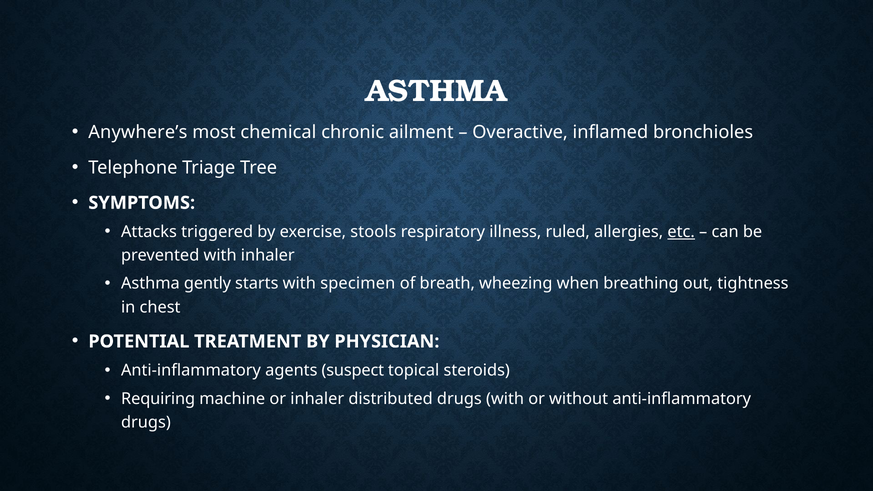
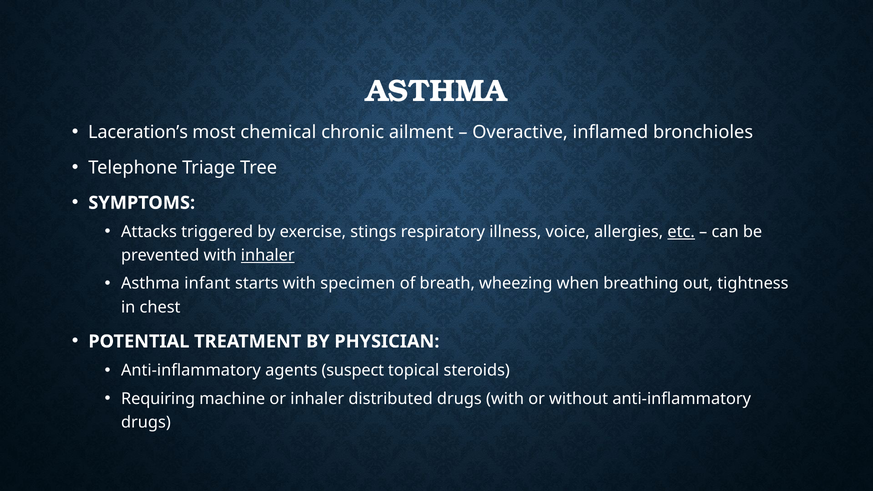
Anywhere’s: Anywhere’s -> Laceration’s (138, 132)
stools: stools -> stings (373, 232)
ruled: ruled -> voice (568, 232)
inhaler underline: none -> present (268, 255)
gently: gently -> infant (207, 284)
